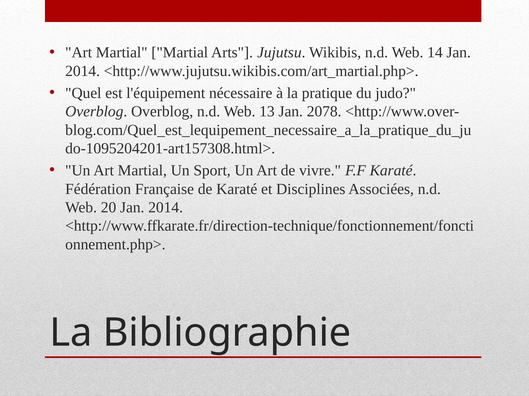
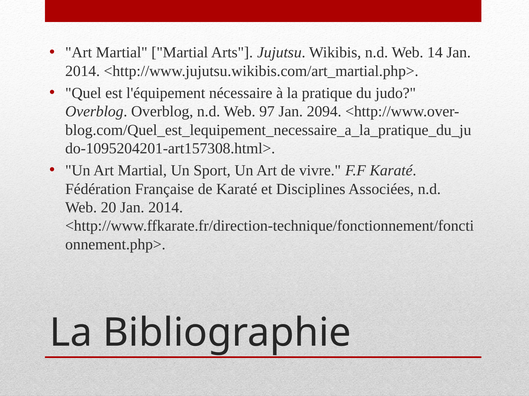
13: 13 -> 97 (267, 112)
2078: 2078 -> 2094 (324, 112)
